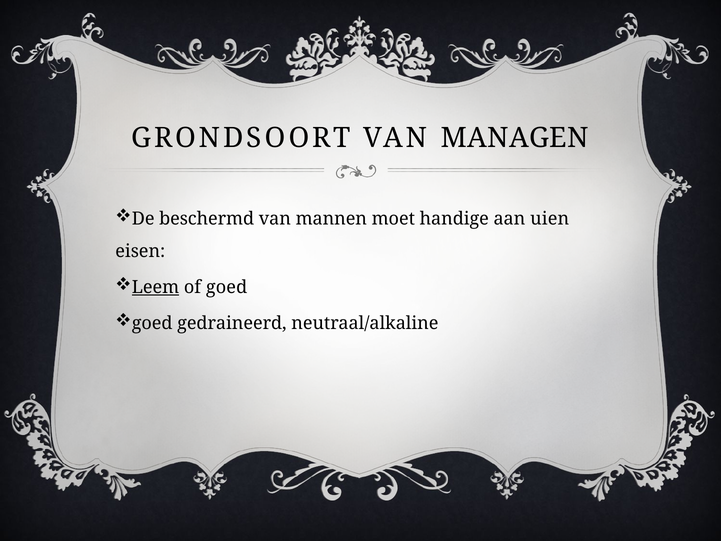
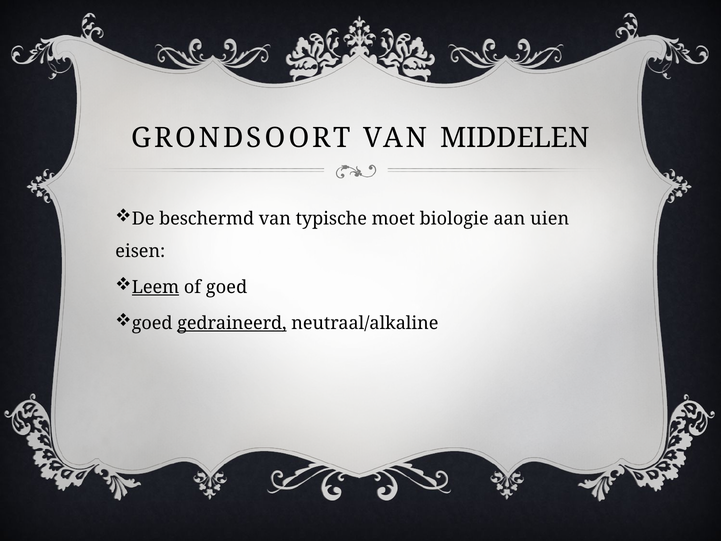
MANAGEN: MANAGEN -> MIDDELEN (515, 138)
mannen: mannen -> typische (331, 219)
handige: handige -> biologie (454, 219)
gedraineerd underline: none -> present (232, 323)
